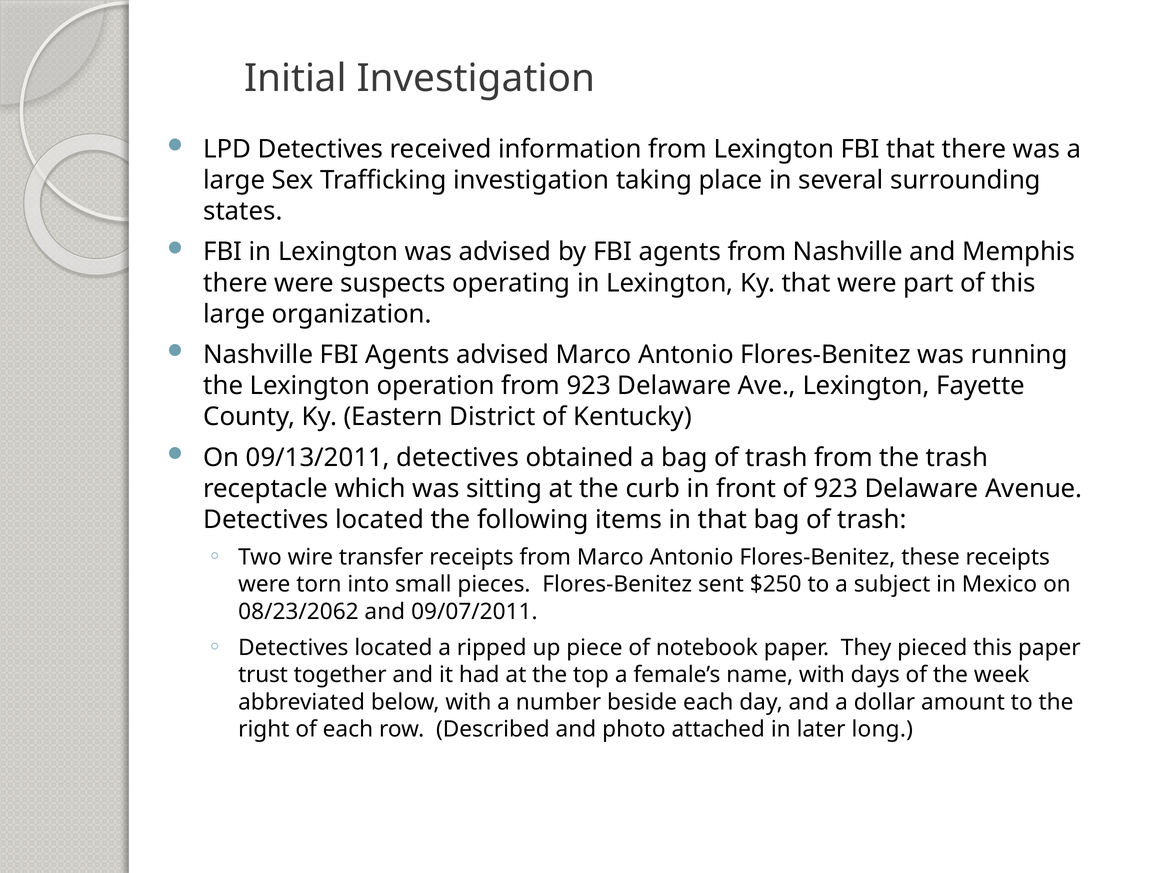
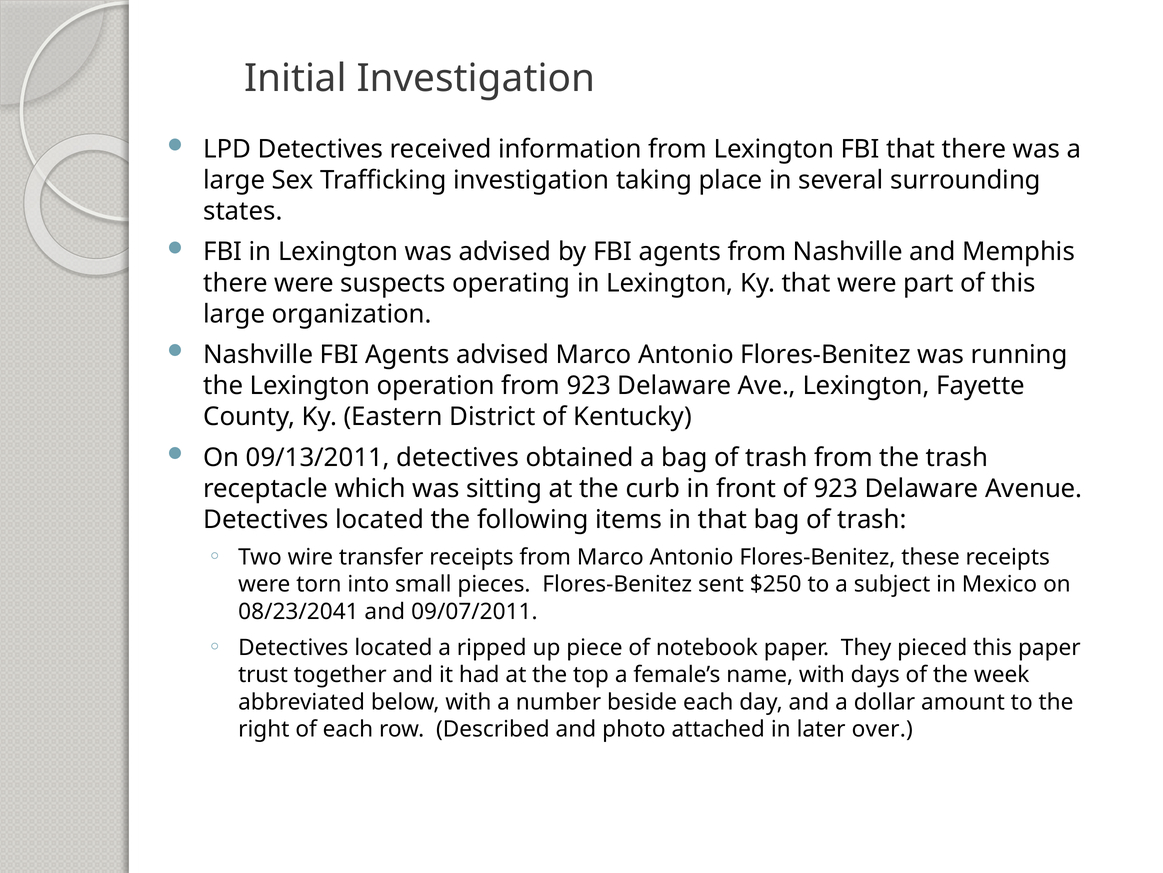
08/23/2062: 08/23/2062 -> 08/23/2041 (298, 611)
long: long -> over (882, 729)
